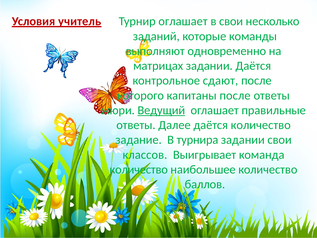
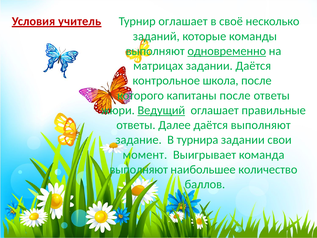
в свои: свои -> своё (231, 21)
одновременно underline: none -> present (227, 51)
сдают: сдают -> школа (221, 81)
даётся количество: количество -> выполняют (261, 125)
классов: классов -> момент (145, 155)
количество: количество -> выполняют (139, 169)
